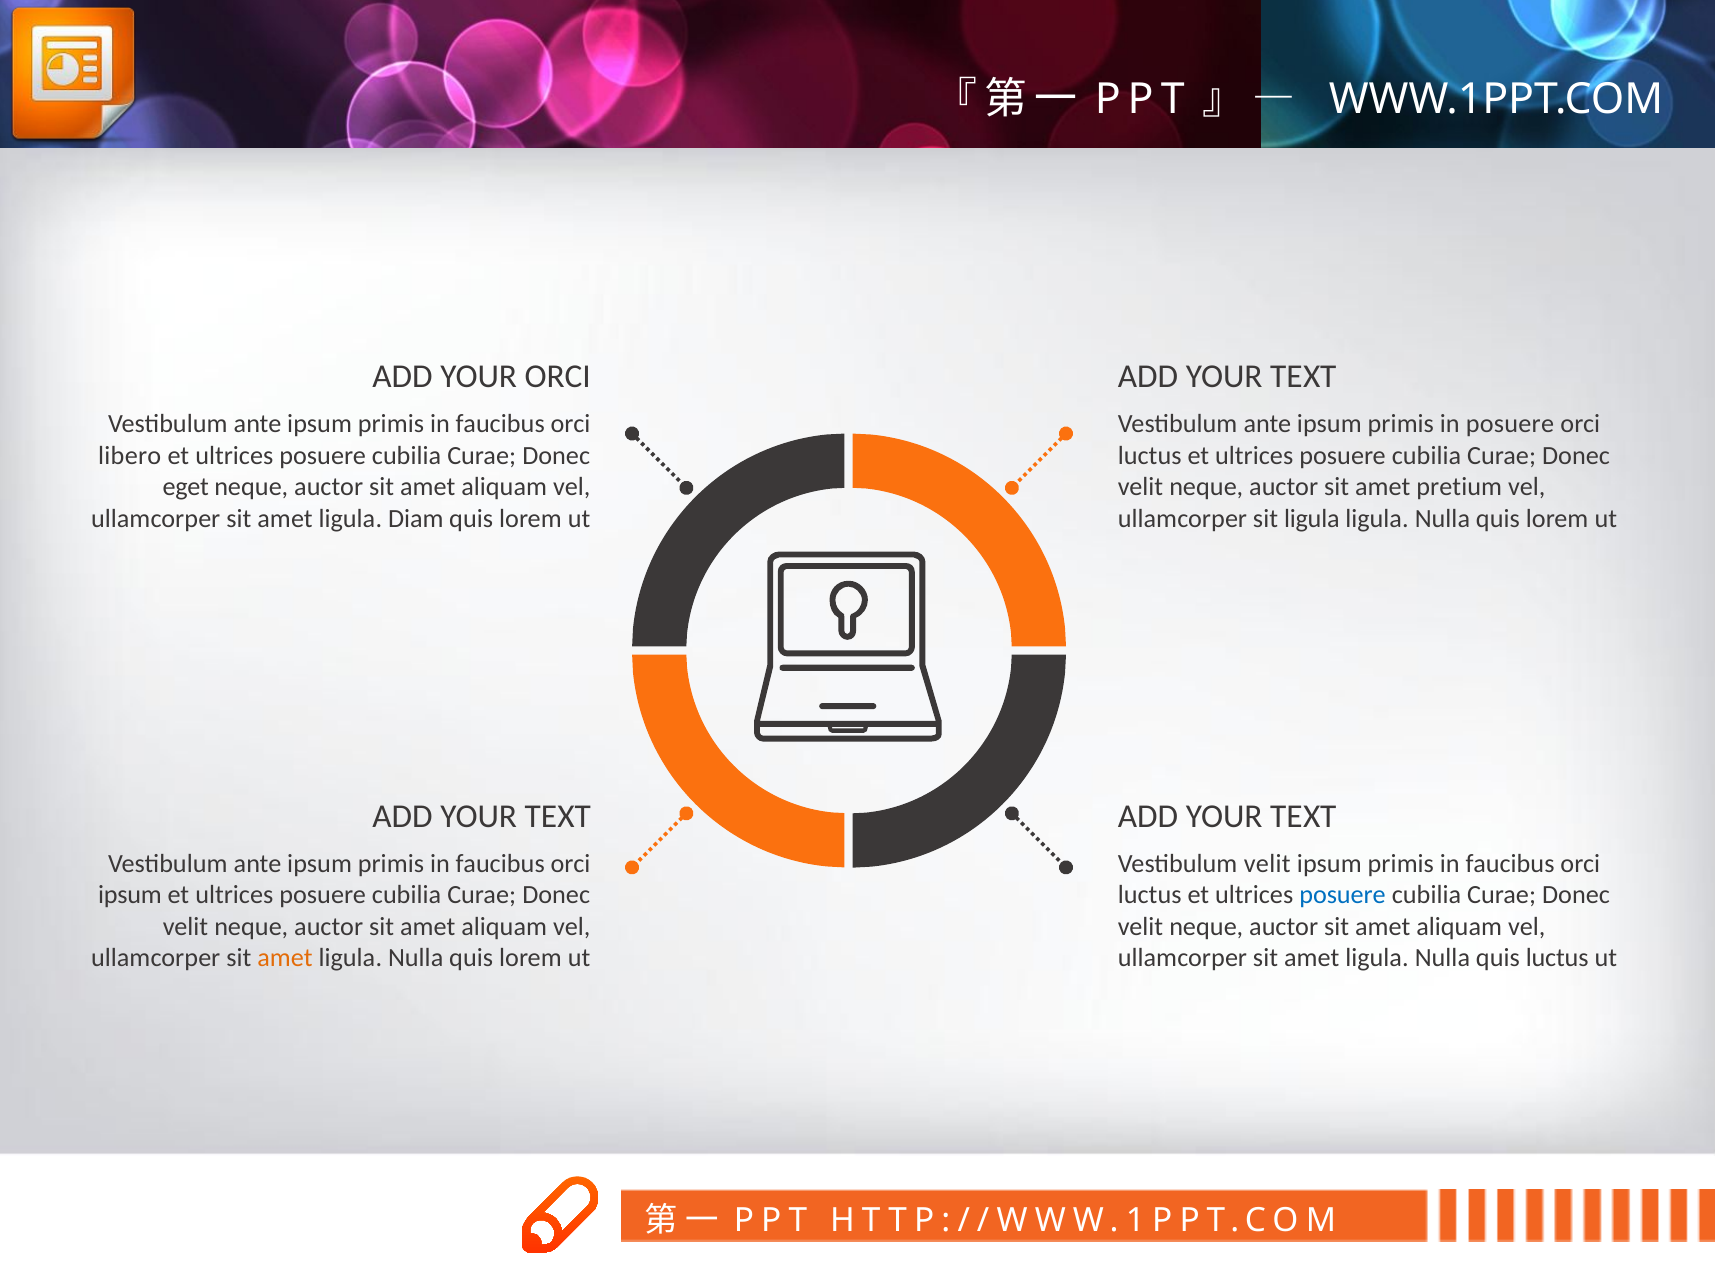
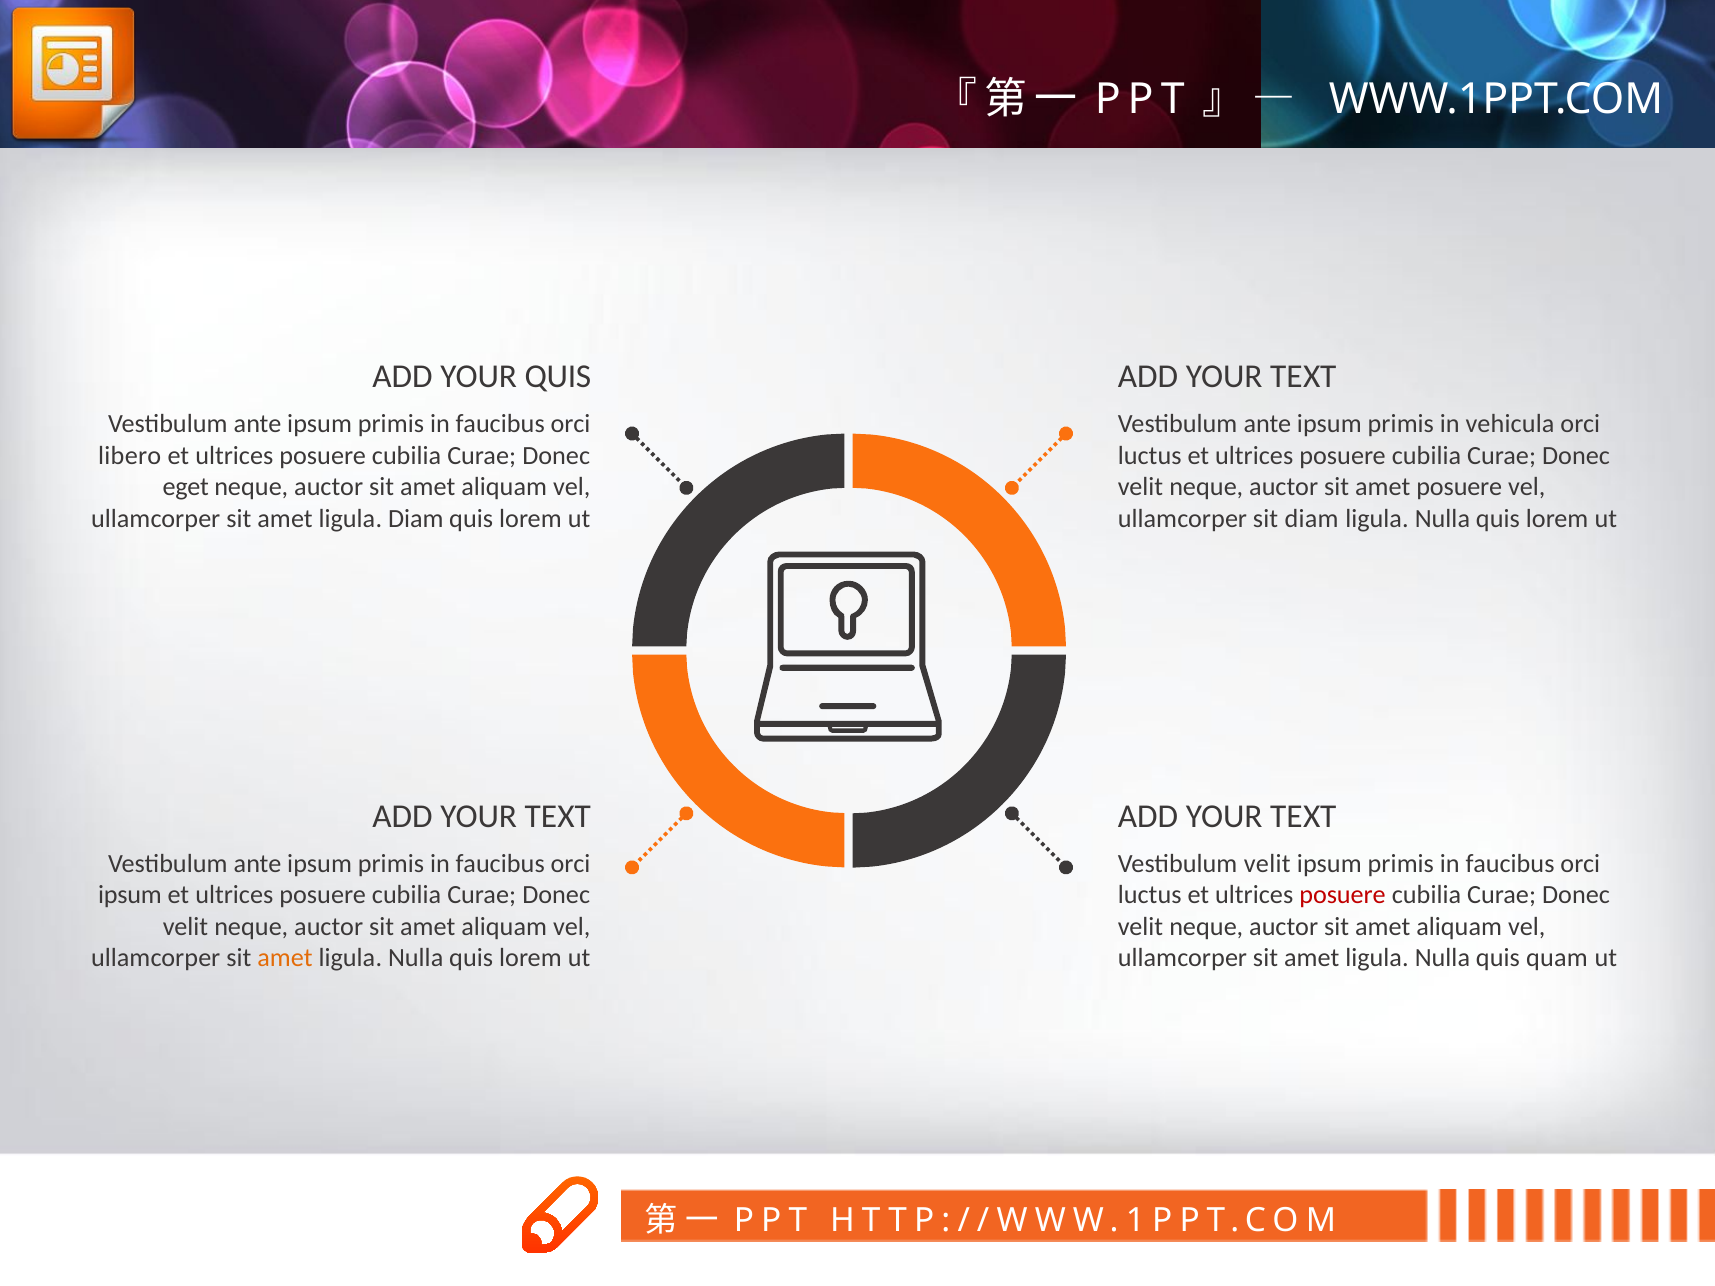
YOUR ORCI: ORCI -> QUIS (558, 377)
in posuere: posuere -> vehicula (1510, 424)
amet pretium: pretium -> posuere (1459, 487)
sit ligula: ligula -> diam (1312, 519)
posuere colour: blue -> red (1343, 895)
quis luctus: luctus -> quam (1557, 958)
